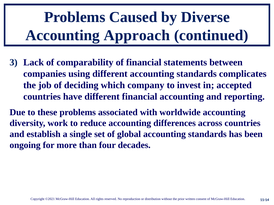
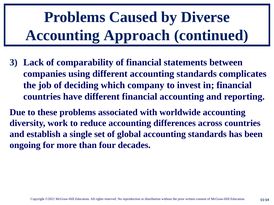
in accepted: accepted -> financial (234, 85)
